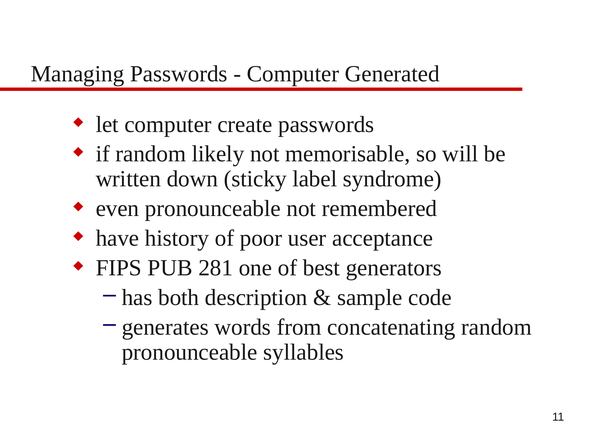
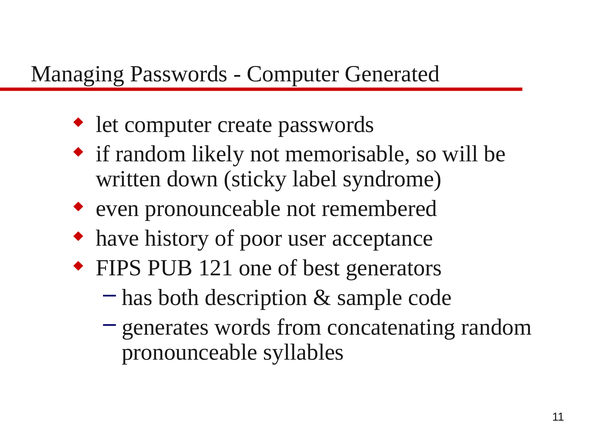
281: 281 -> 121 (216, 268)
